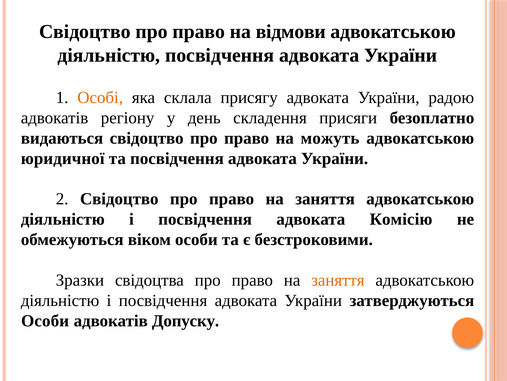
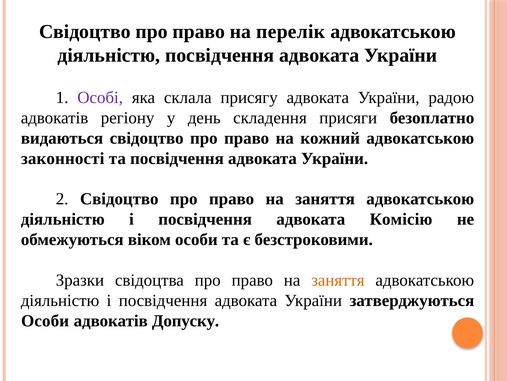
відмови: відмови -> перелік (291, 32)
Особі colour: orange -> purple (100, 97)
можуть: можуть -> кожний (330, 138)
юридичної: юридичної -> законності (63, 158)
